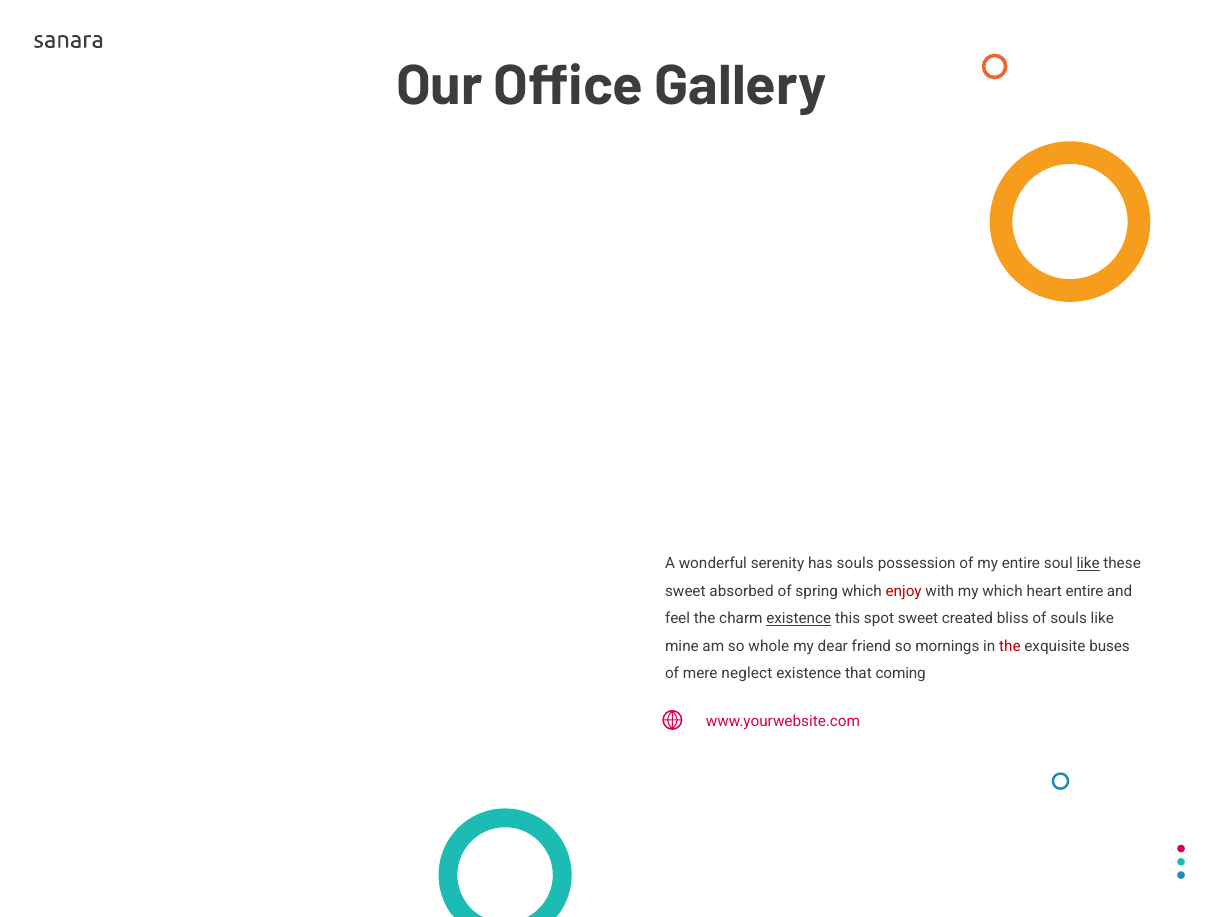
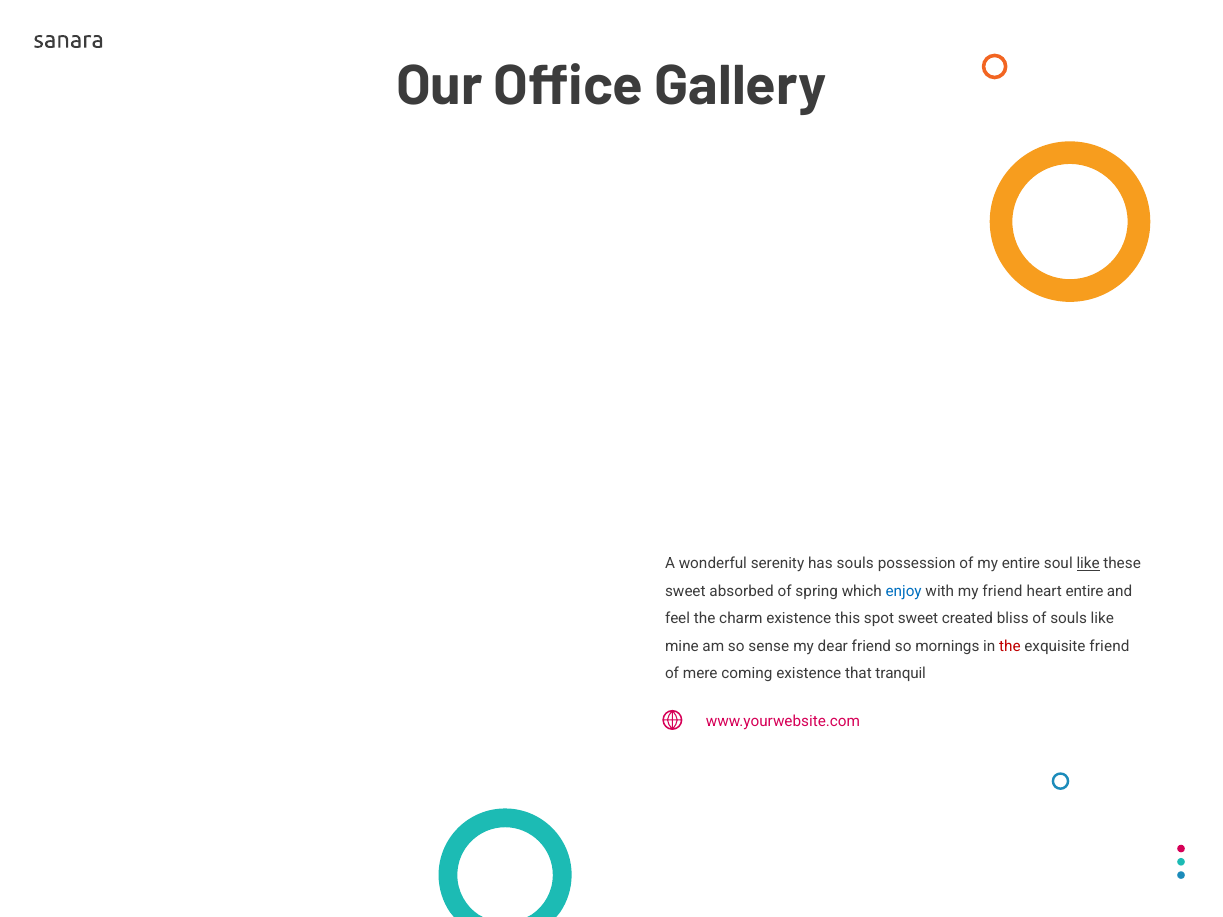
enjoy colour: red -> blue (904, 591)
my which: which -> friend (1002, 591)
existence underline: present -> none (799, 619)
whole: whole -> sense (769, 646)
exquisite buses: buses -> friend (1109, 646)
neglect: neglect -> coming (747, 674)
coming: coming -> tranquil (901, 674)
